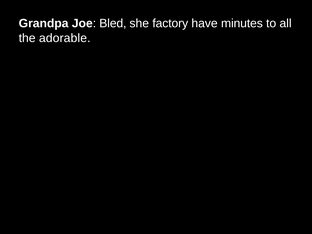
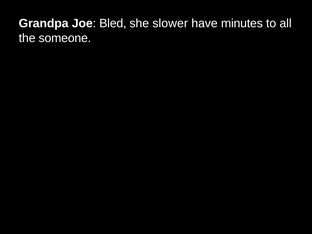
factory: factory -> slower (170, 23)
adorable: adorable -> someone (65, 38)
